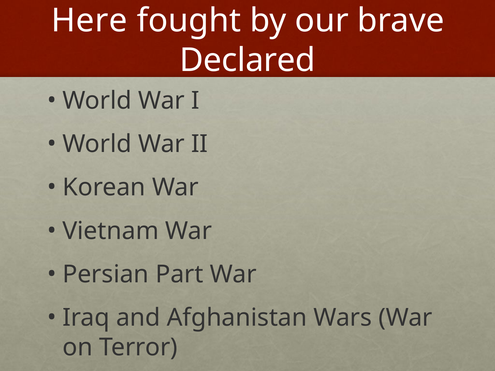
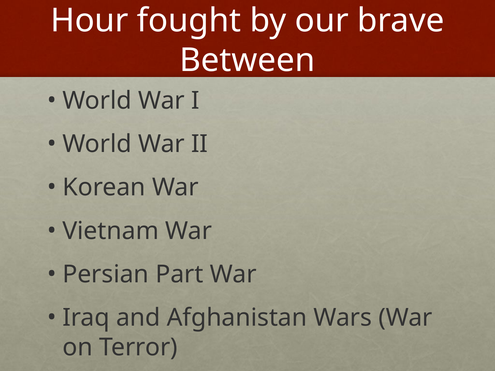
Here: Here -> Hour (89, 21)
Declared: Declared -> Between (247, 60)
